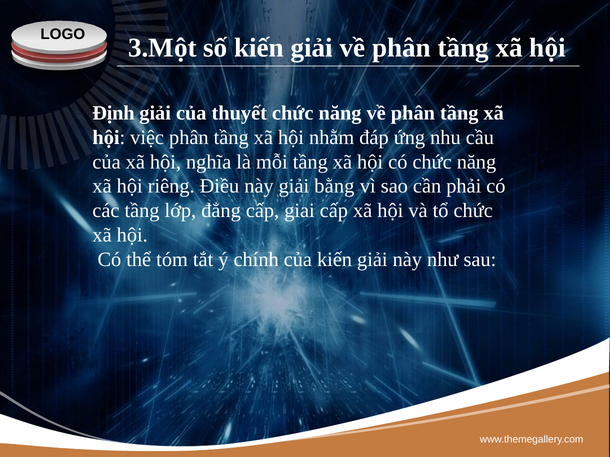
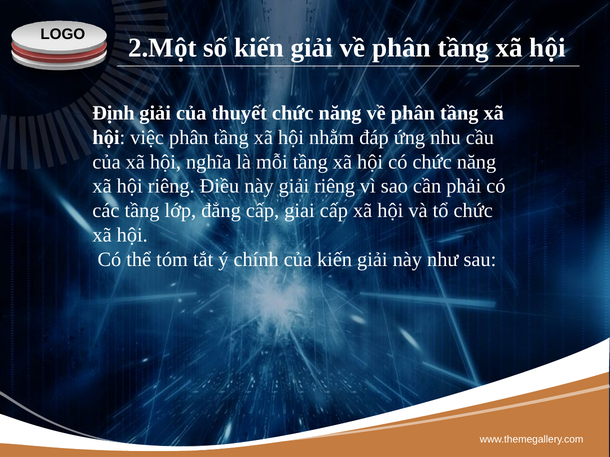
3.Một: 3.Một -> 2.Một (162, 48)
giải bằng: bằng -> riêng (335, 186)
